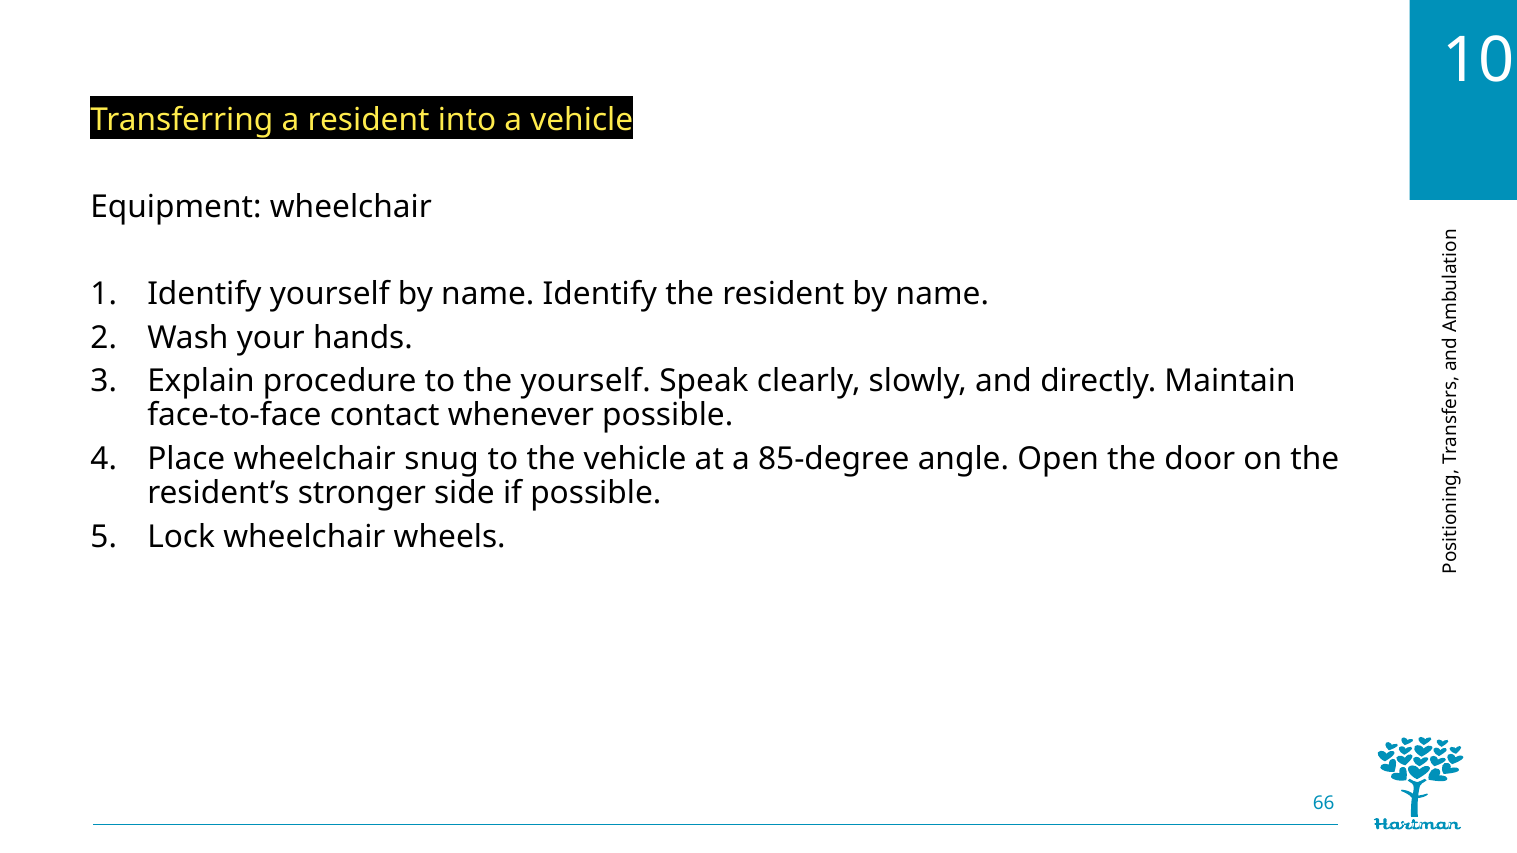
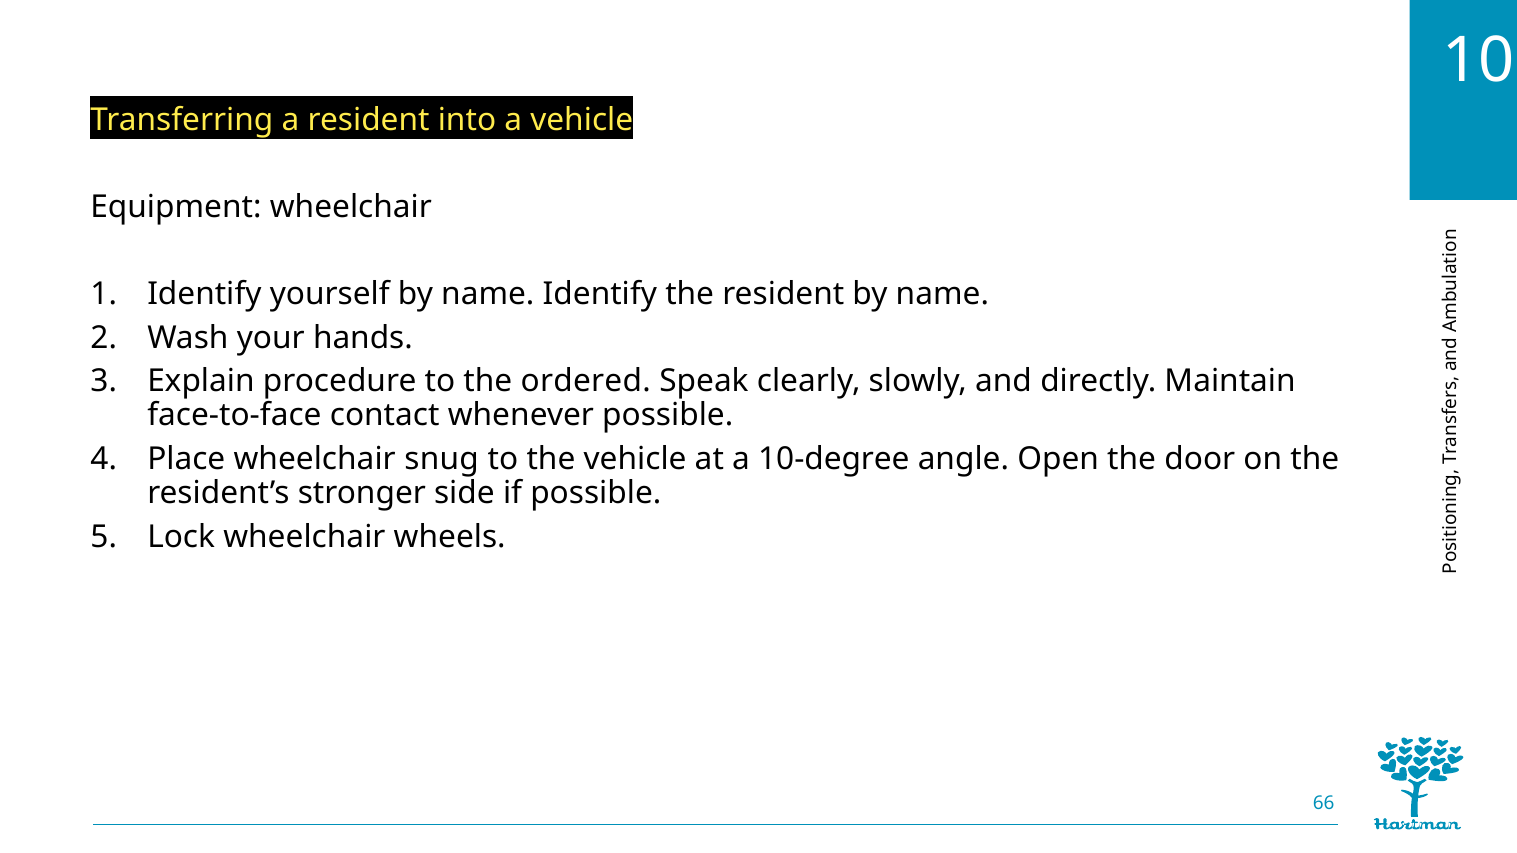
the yourself: yourself -> ordered (586, 381)
85-degree: 85-degree -> 10-degree (834, 459)
